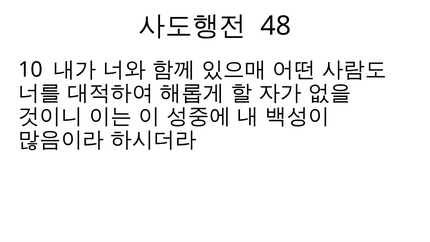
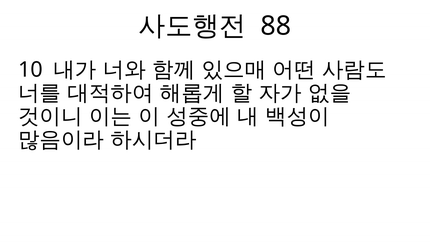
48: 48 -> 88 (276, 26)
